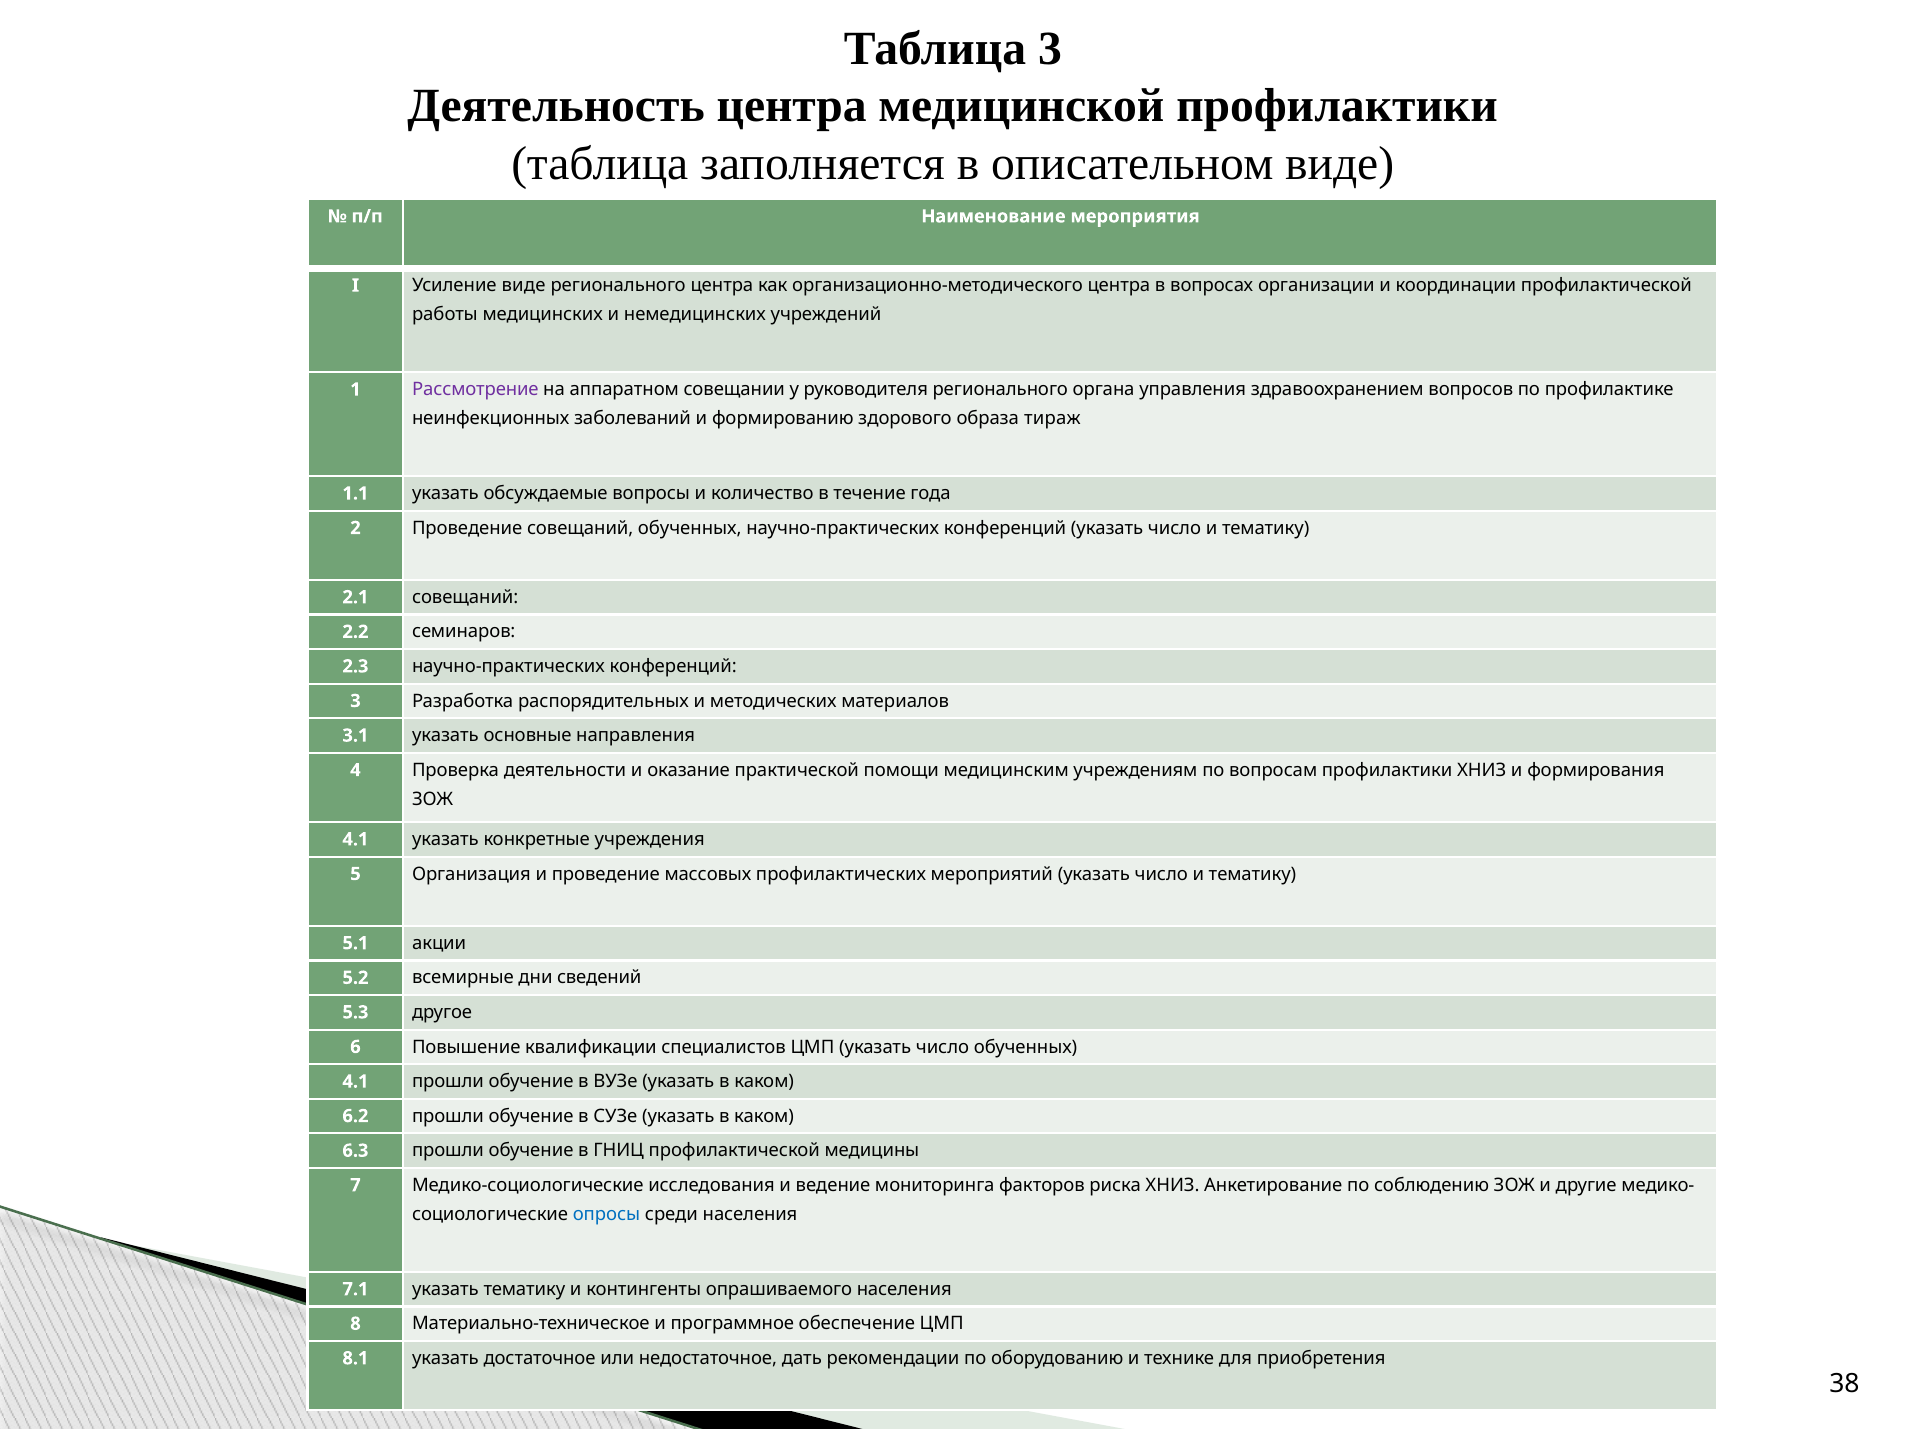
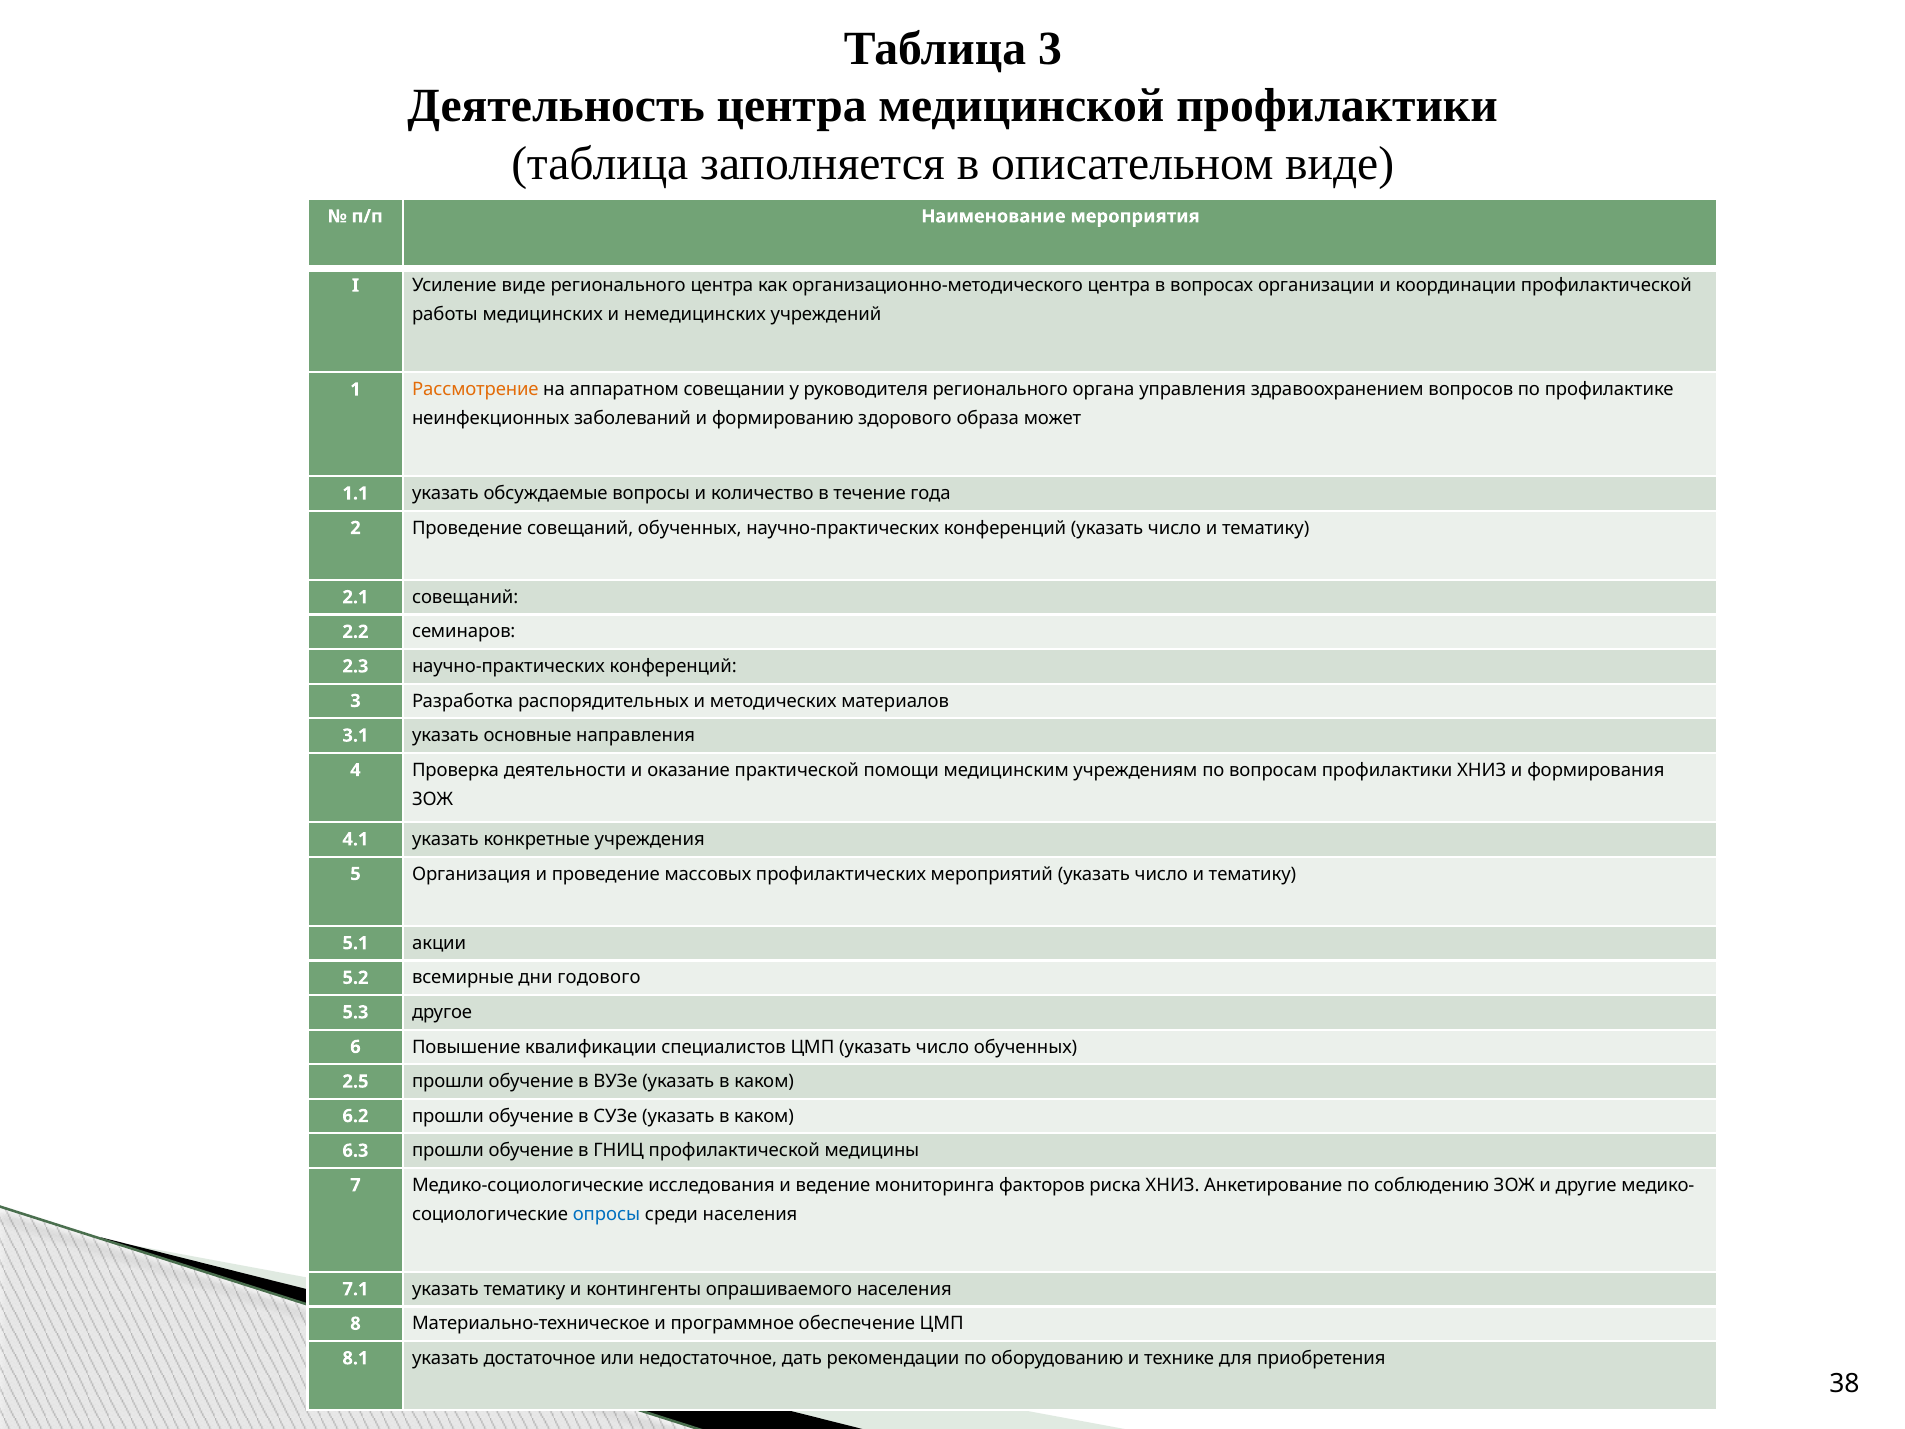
Рассмотрение colour: purple -> orange (475, 389)
тираж: тираж -> может (1053, 418)
сведений: сведений -> годового (599, 978)
4.1: 4.1 -> 2.5 (355, 1081)
